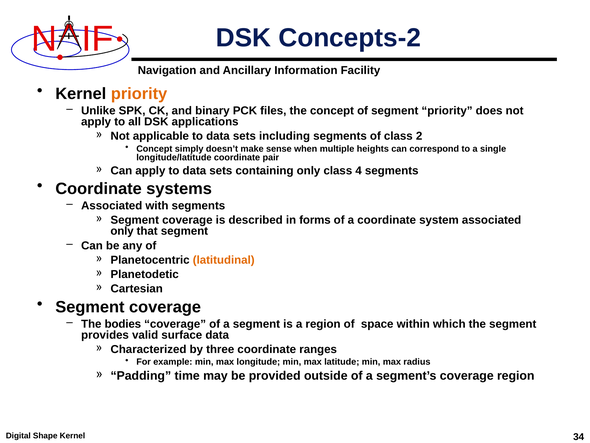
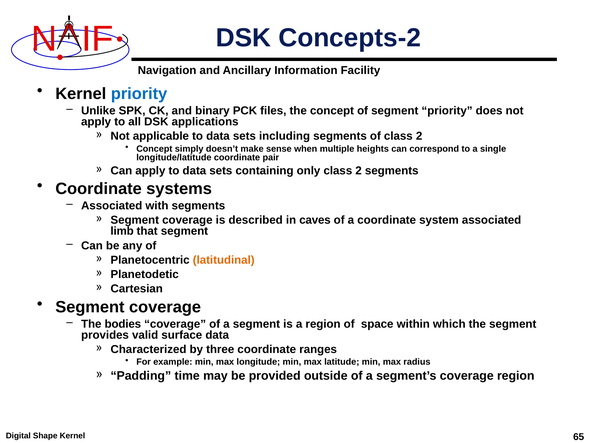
priority colour: orange -> blue (139, 94)
only class 4: 4 -> 2 (359, 170)
forms: forms -> caves (315, 220)
only: only -> limb (122, 231)
34: 34 -> 65 (579, 437)
